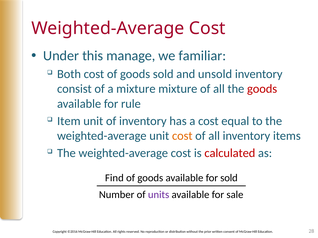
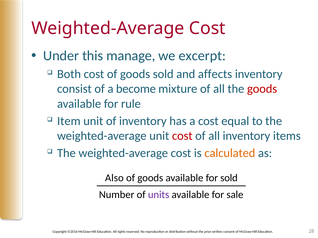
familiar: familiar -> excerpt (202, 56)
unsold: unsold -> affects (215, 74)
a mixture: mixture -> become (136, 89)
cost colour: orange -> red (182, 136)
calculated colour: red -> orange (230, 153)
Find: Find -> Also (114, 178)
